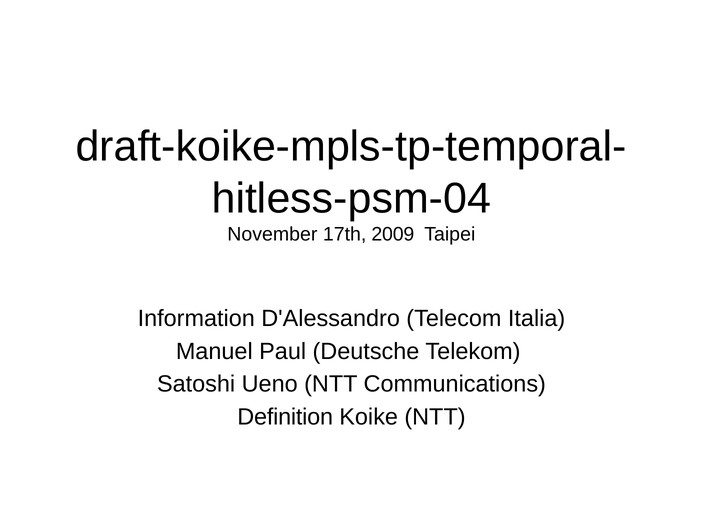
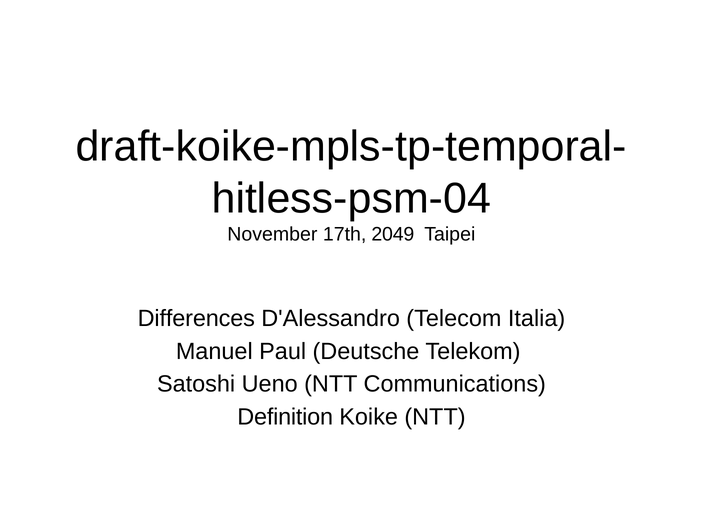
2009: 2009 -> 2049 (393, 234)
Information: Information -> Differences (196, 318)
